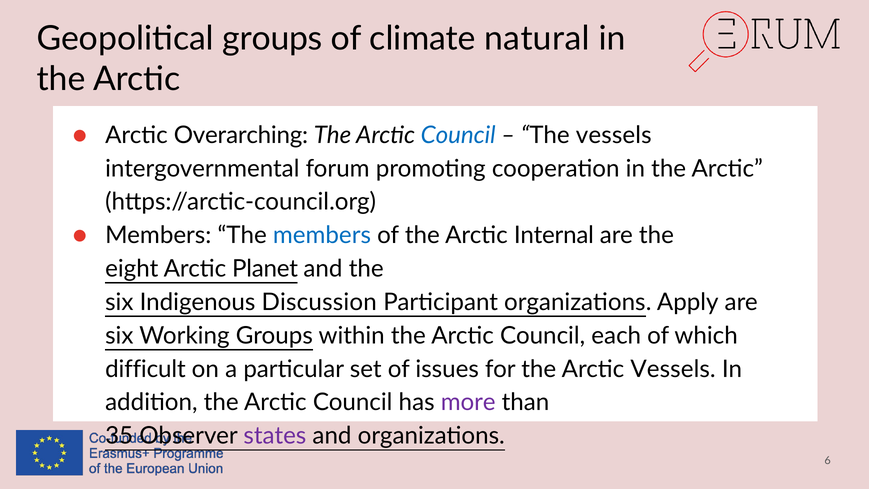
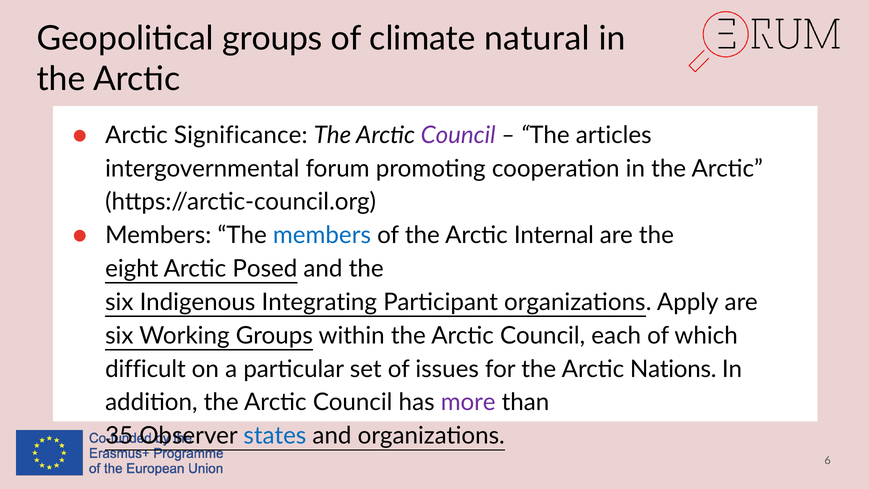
Overarching: Overarching -> Significance (241, 135)
Council colour: blue -> purple (458, 135)
The vessels: vessels -> articles (614, 135)
Planet: Planet -> Posed (265, 269)
Discussion: Discussion -> Integrating (319, 302)
Arctic Vessels: Vessels -> Nations (673, 369)
states colour: purple -> blue (275, 436)
